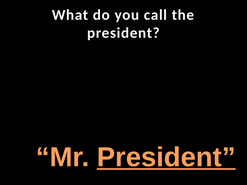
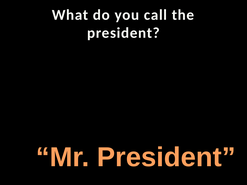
President underline: present -> none (166, 157)
